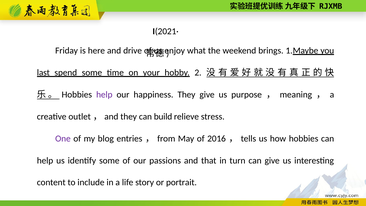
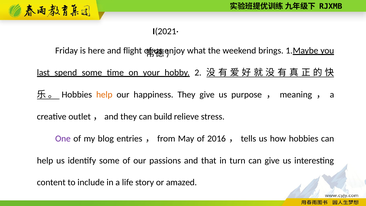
drive: drive -> flight (133, 51)
help colour: purple -> orange (104, 95)
portrait: portrait -> amazed (181, 182)
